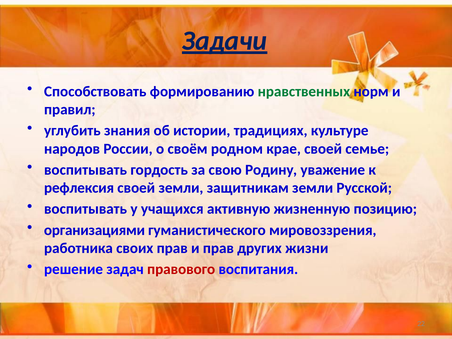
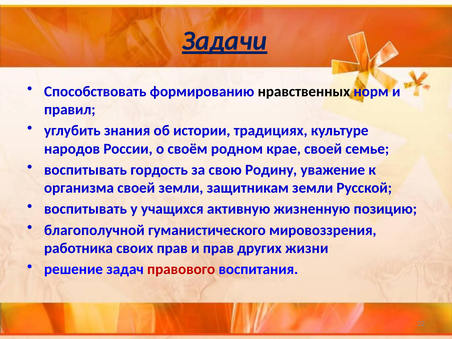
нравственных colour: green -> black (304, 91)
рефлексия: рефлексия -> организма (79, 188)
организациями: организациями -> благополучной (94, 230)
